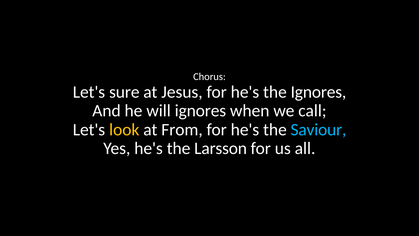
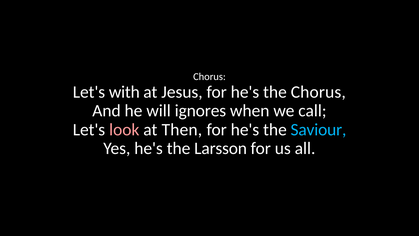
sure: sure -> with (124, 92)
the Ignores: Ignores -> Chorus (318, 92)
look colour: yellow -> pink (124, 130)
From: From -> Then (182, 130)
